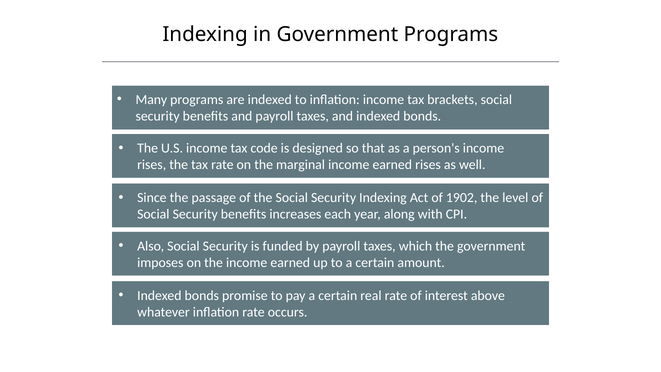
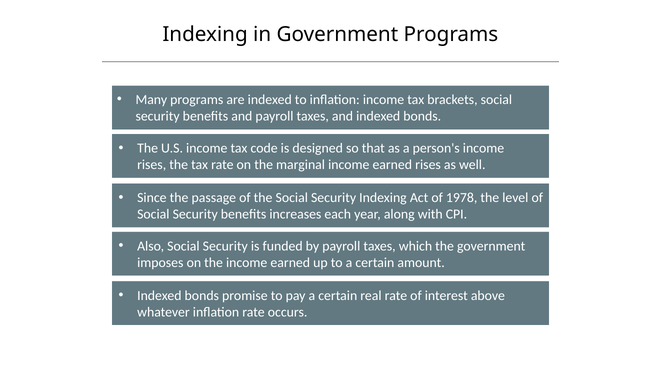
1902: 1902 -> 1978 (462, 198)
